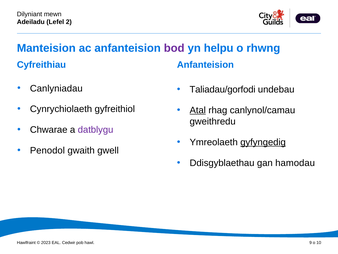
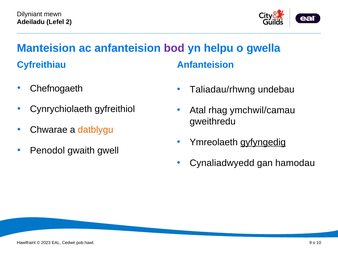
rhwng: rhwng -> gwella (263, 48)
Canlyniadau: Canlyniadau -> Chefnogaeth (56, 88)
Taliadau/gorfodi: Taliadau/gorfodi -> Taliadau/rhwng (222, 89)
Atal underline: present -> none (198, 110)
canlynol/camau: canlynol/camau -> ymchwil/camau (262, 110)
datblygu colour: purple -> orange (96, 130)
Ddisgyblaethau: Ddisgyblaethau -> Cynaliadwyedd (222, 163)
